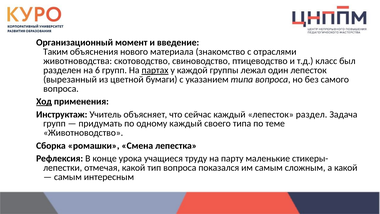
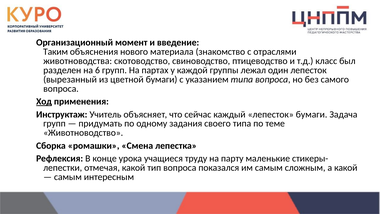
партах underline: present -> none (155, 70)
лепесток раздел: раздел -> бумаги (312, 114)
одному каждый: каждый -> задания (186, 123)
